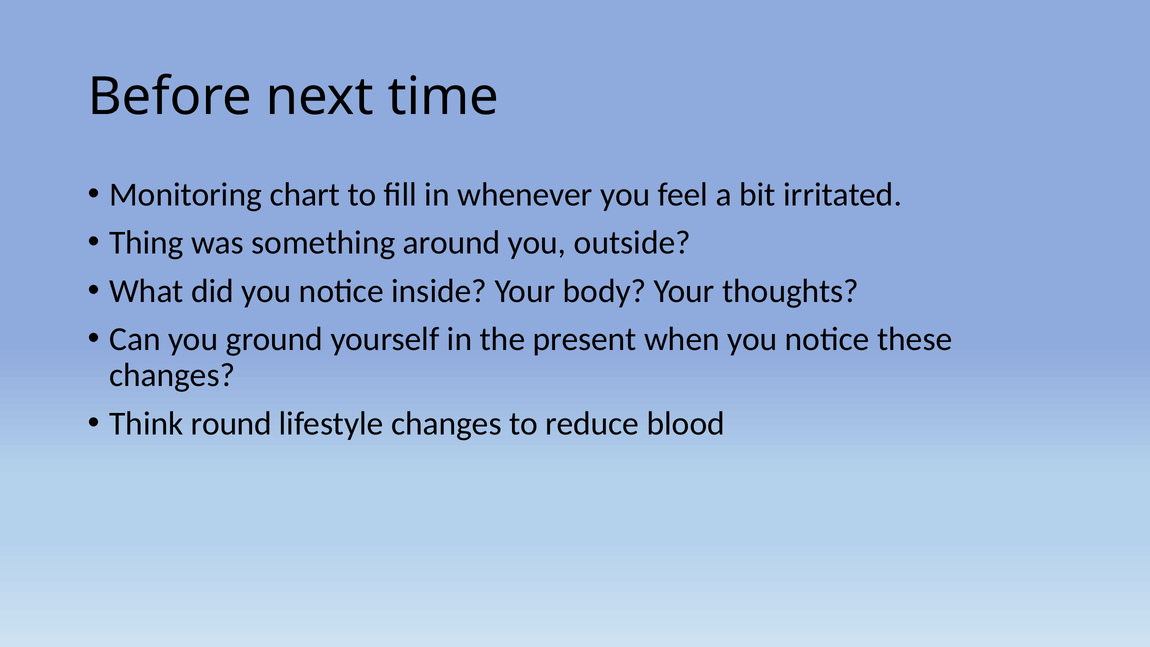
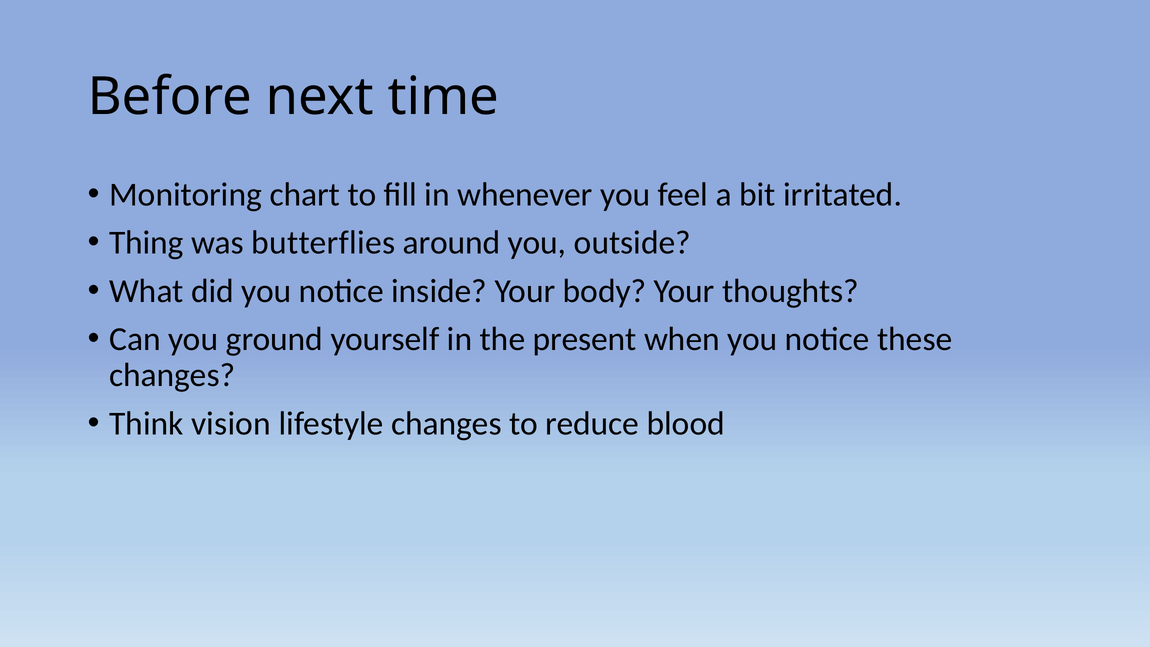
something: something -> butterflies (323, 243)
round: round -> vision (231, 424)
